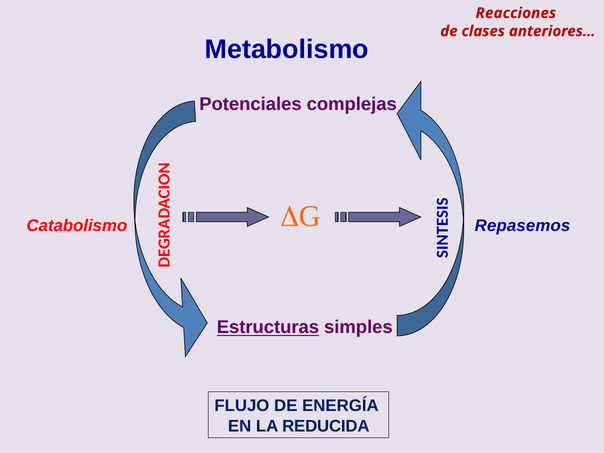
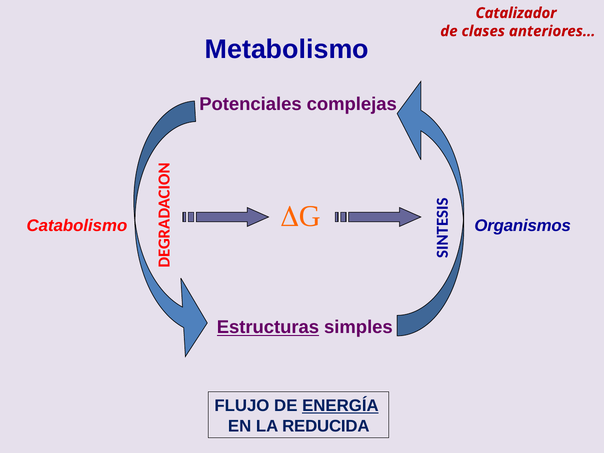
Reacciones: Reacciones -> Catalizador (516, 13)
Repasemos: Repasemos -> Organismos (523, 226)
ENERGÍA underline: none -> present (340, 406)
